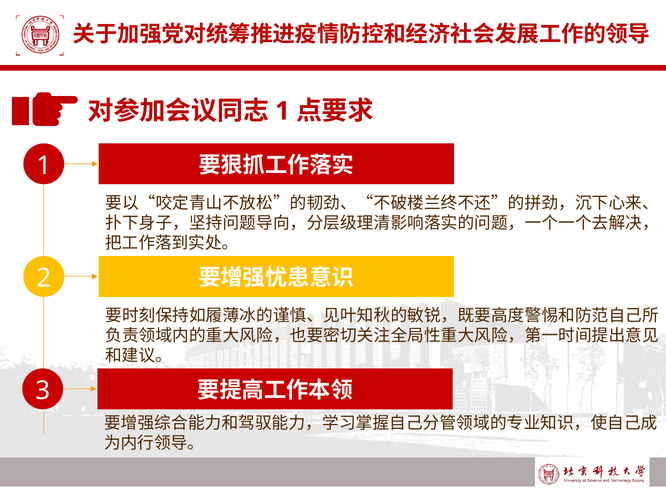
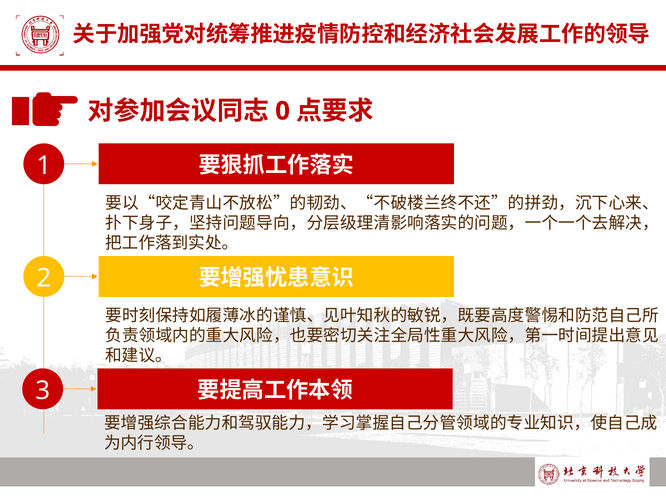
1: 1 -> 0 (283, 111)
